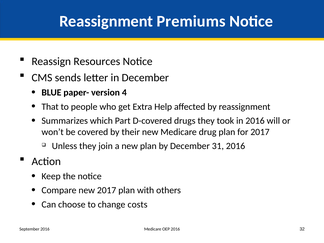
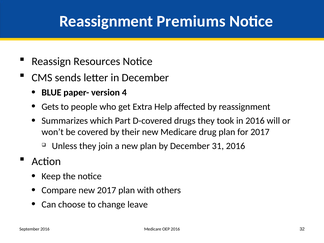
That: That -> Gets (50, 107)
costs: costs -> leave (138, 204)
